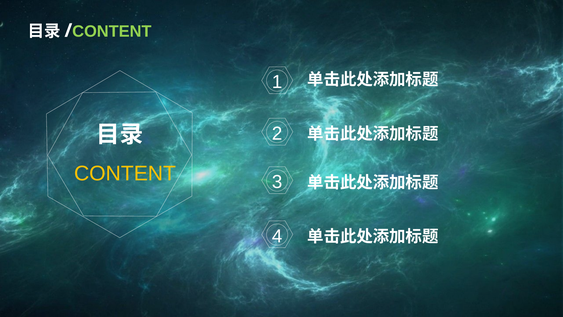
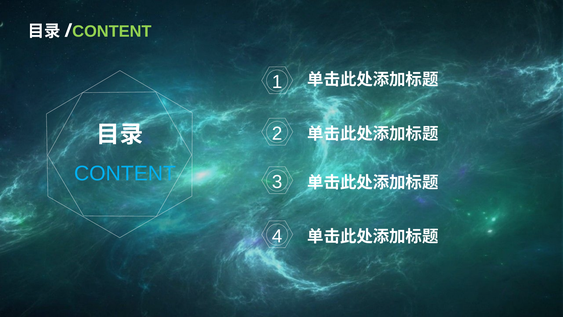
CONTENT colour: yellow -> light blue (125, 173)
